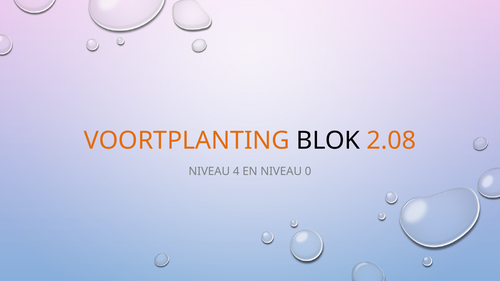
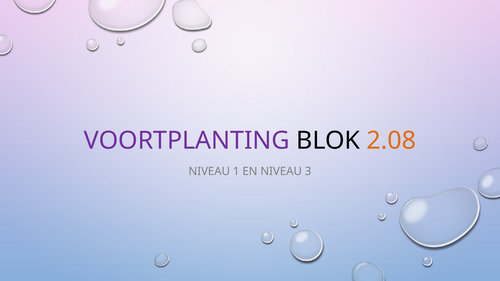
VOORTPLANTING colour: orange -> purple (187, 141)
4: 4 -> 1 (236, 172)
0: 0 -> 3 (308, 172)
